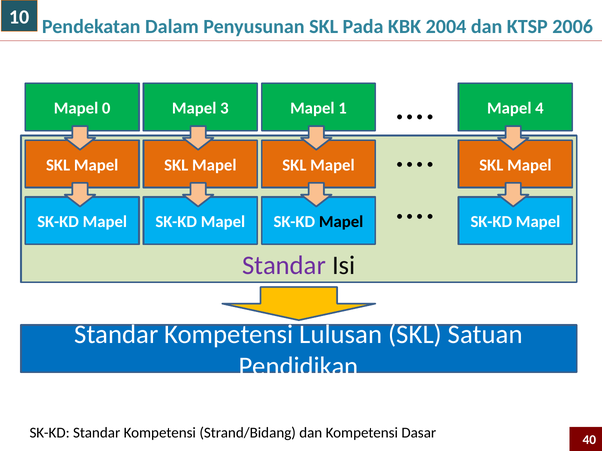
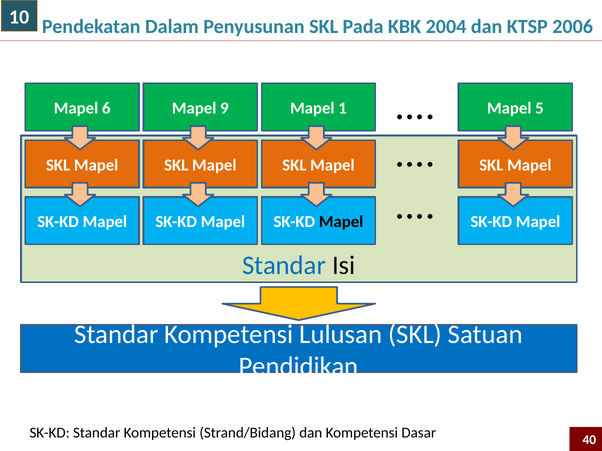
0: 0 -> 6 (106, 108)
3: 3 -> 9 (224, 108)
4: 4 -> 5 (539, 108)
Standar colour: purple -> blue (284, 266)
